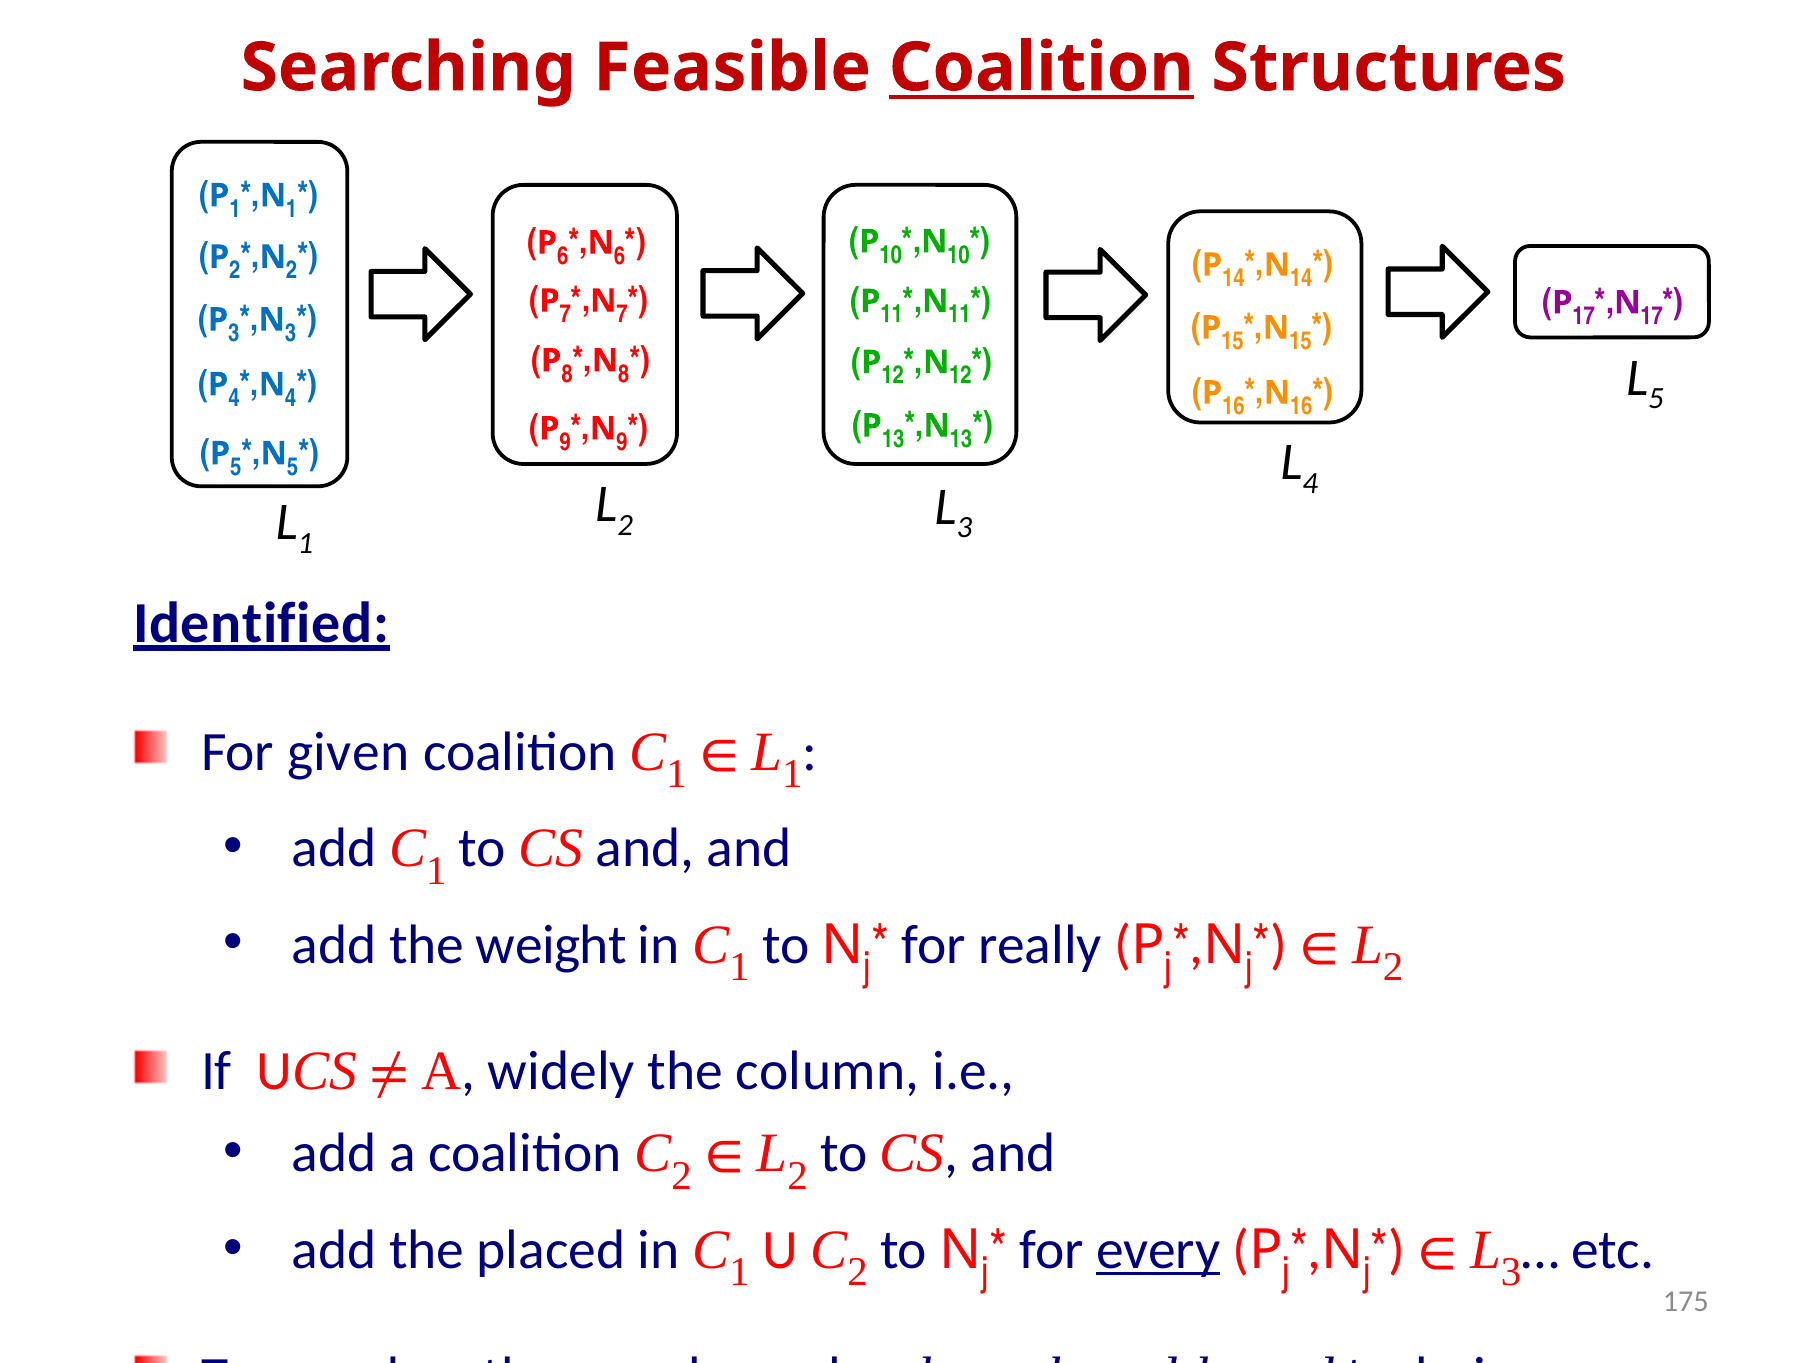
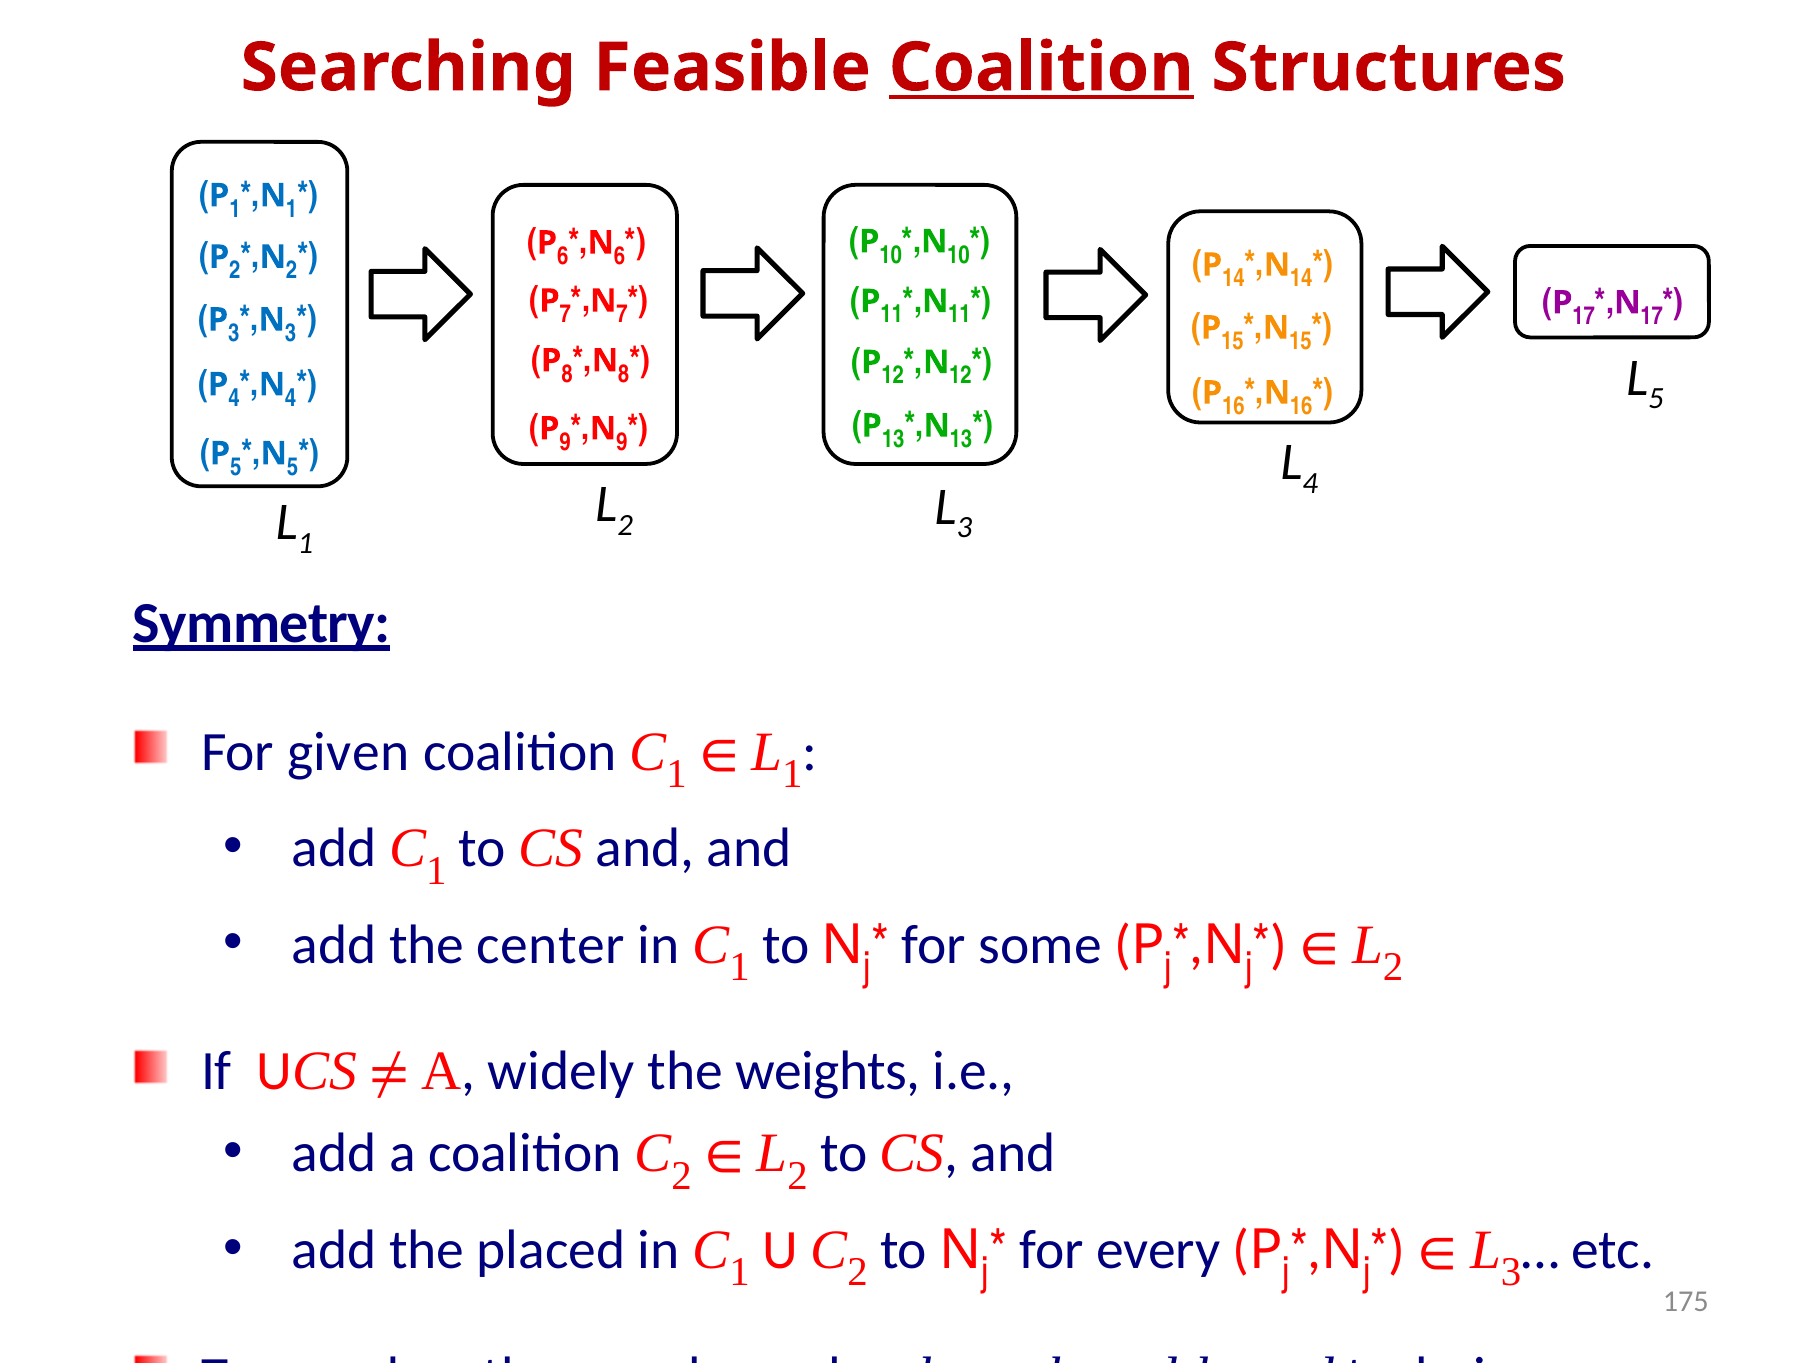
Identified: Identified -> Symmetry (262, 624)
weight: weight -> center (551, 945)
really: really -> some (1040, 945)
column: column -> weights (828, 1072)
every underline: present -> none (1158, 1250)
